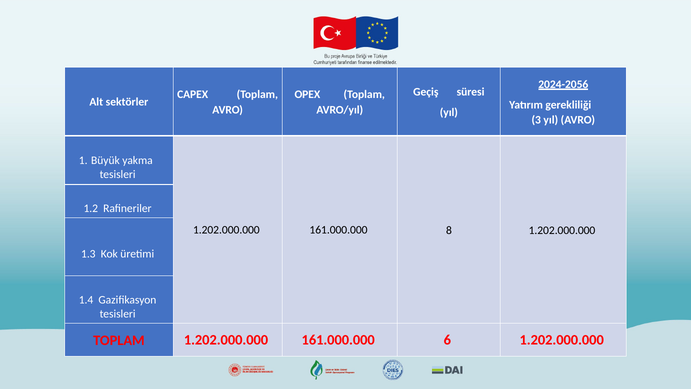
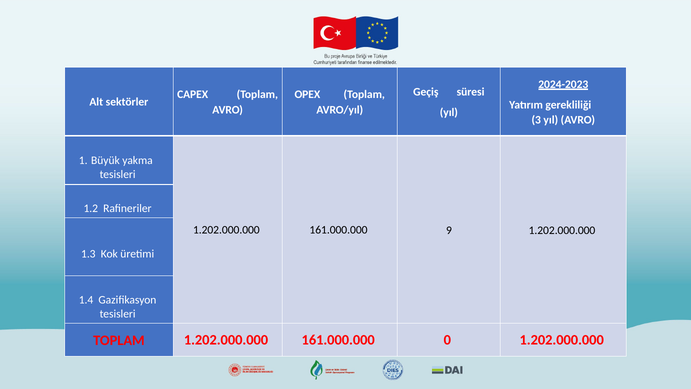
2024-2056: 2024-2056 -> 2024-2023 (563, 84)
8: 8 -> 9 (449, 230)
6: 6 -> 0 (447, 340)
